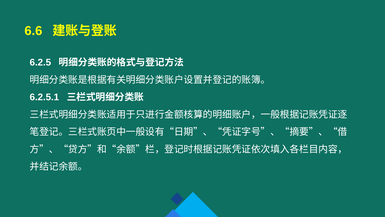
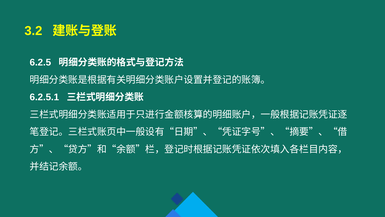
6.6: 6.6 -> 3.2 (33, 31)
